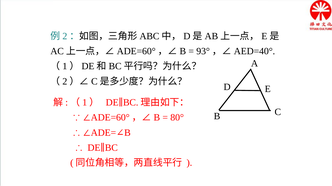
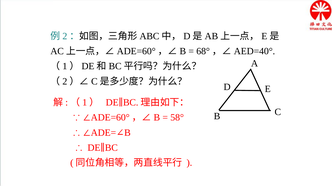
93°: 93° -> 68° (203, 51)
80°: 80° -> 58° (177, 118)
